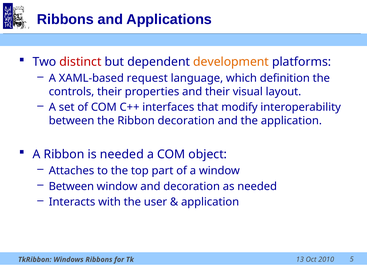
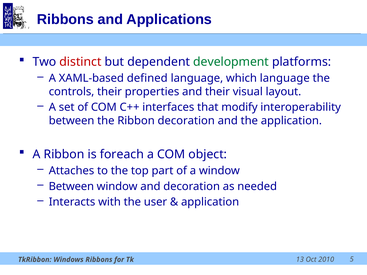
development colour: orange -> green (231, 62)
request: request -> defined (147, 78)
which definition: definition -> language (285, 78)
is needed: needed -> foreach (122, 155)
